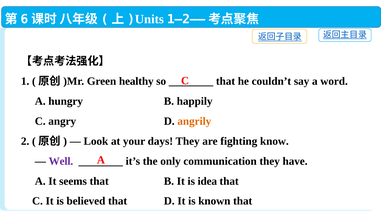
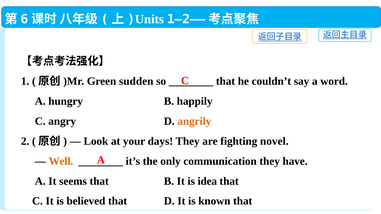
healthy: healthy -> sudden (136, 81)
know: know -> novel (274, 141)
Well colour: purple -> orange (61, 161)
